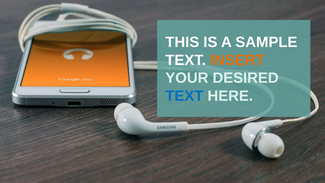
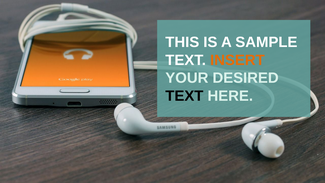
TEXT colour: blue -> black (184, 96)
